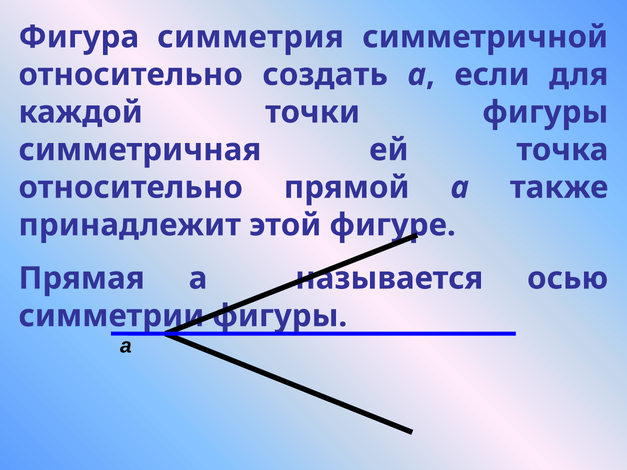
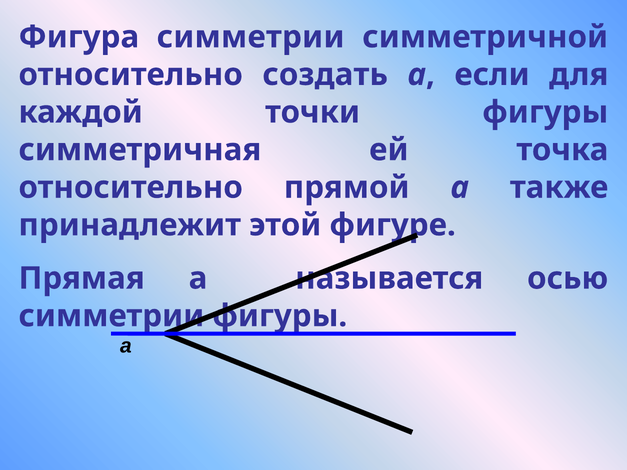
Фигура симметрия: симметрия -> симметрии (251, 37)
